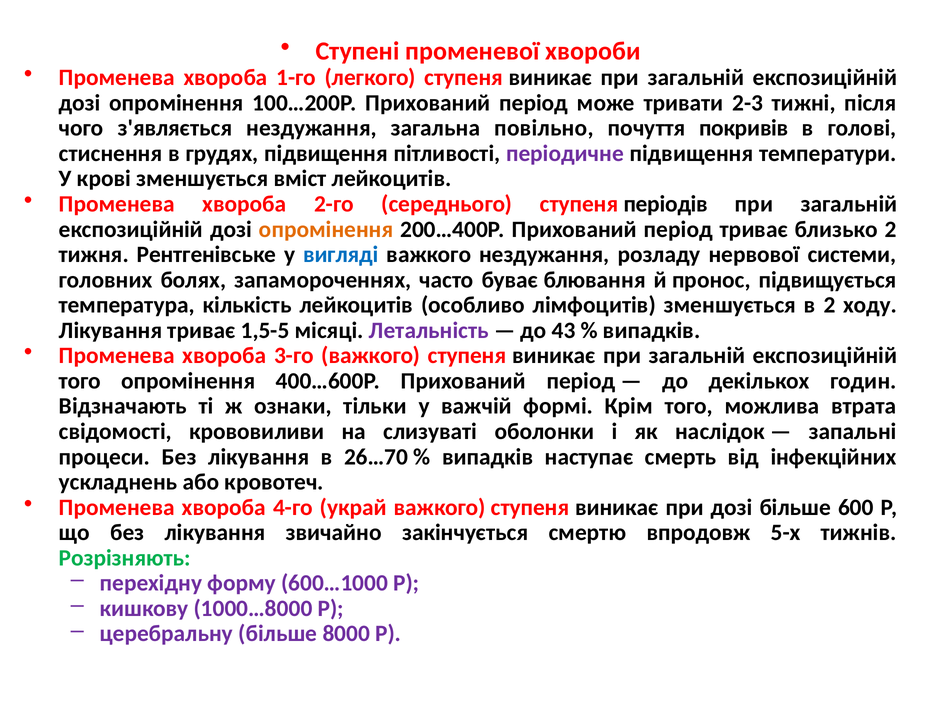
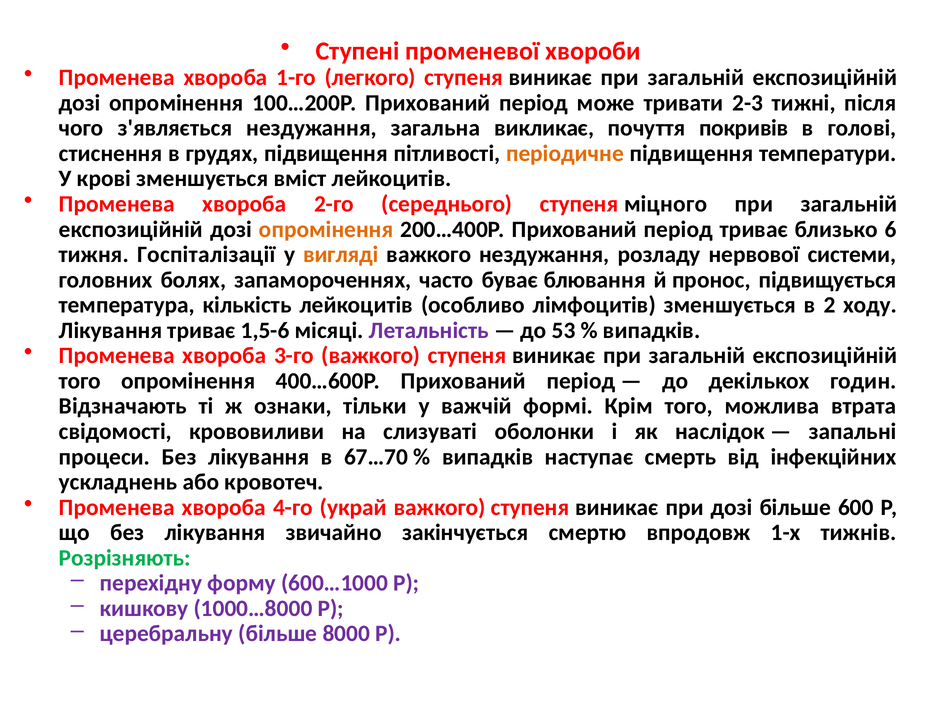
повільно: повільно -> викликає (544, 128)
періодичне colour: purple -> orange (565, 153)
періодів: періодів -> міцного (666, 204)
близько 2: 2 -> 6 (891, 229)
Рентгенівське: Рентгенівське -> Госпіталізації (206, 255)
вигляді colour: blue -> orange (341, 255)
1,5-5: 1,5-5 -> 1,5-6 (265, 330)
43: 43 -> 53 (564, 330)
26…70: 26…70 -> 67…70 (376, 457)
5-х: 5-х -> 1-х (786, 533)
